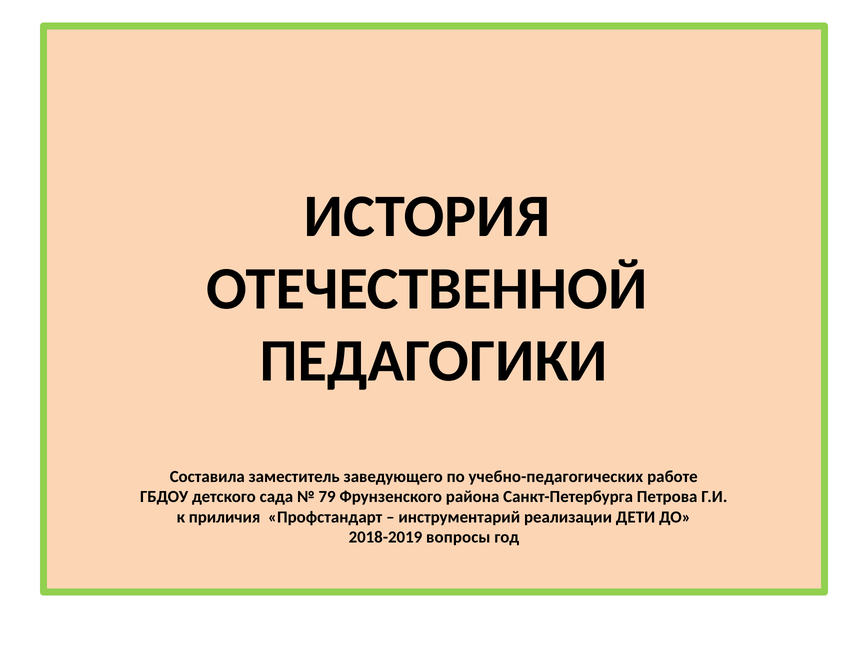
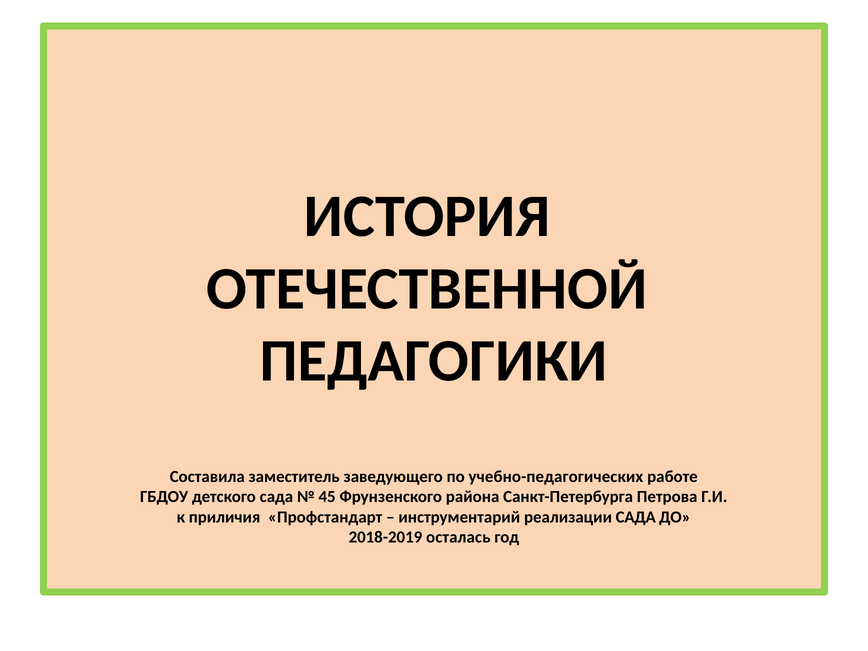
79: 79 -> 45 (327, 497)
реализации ДЕТИ: ДЕТИ -> САДА (636, 517)
вопросы: вопросы -> осталась (458, 537)
